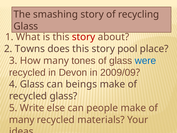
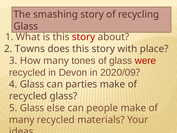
pool: pool -> with (127, 49)
were colour: blue -> red (145, 61)
2009/09: 2009/09 -> 2020/09 (118, 72)
beings: beings -> parties (81, 84)
5 Write: Write -> Glass (32, 108)
